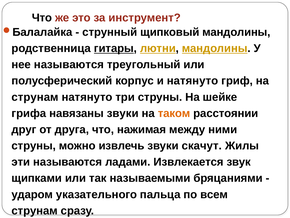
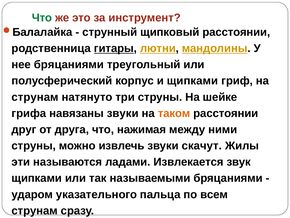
Что colour: black -> green (42, 18)
щипковый мандолины: мандолины -> расстоянии (236, 32)
нее называются: называются -> бряцаниями (69, 64)
и натянуто: натянуто -> щипками (192, 81)
